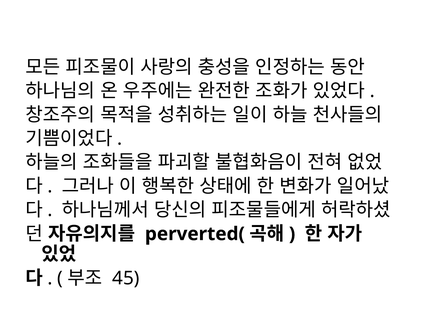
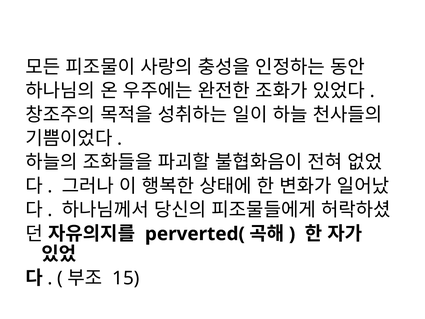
45: 45 -> 15 (126, 278)
